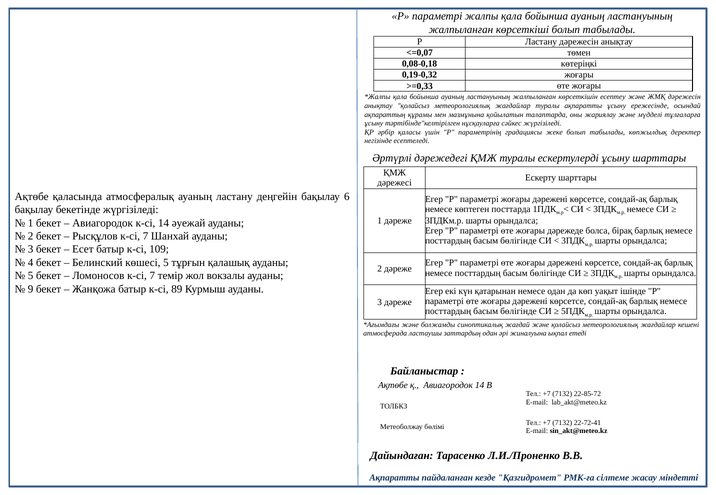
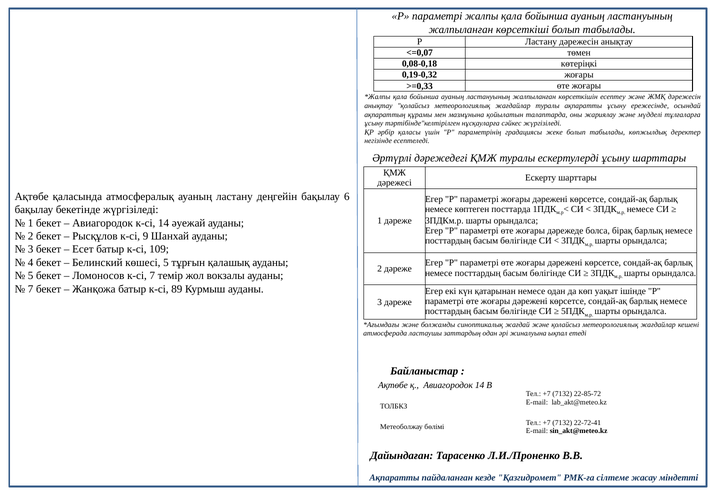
Рысқұлов к-сі 7: 7 -> 9 (146, 236)
9: 9 -> 7 (31, 289)
